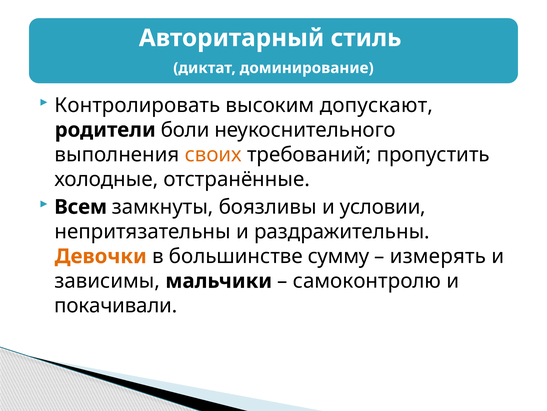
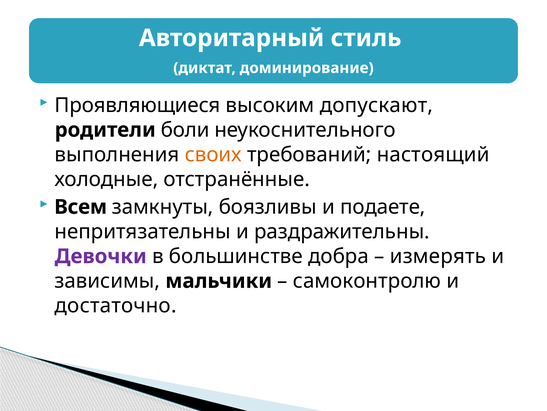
Контролировать: Контролировать -> Проявляющиеся (138, 105)
пропустить: пропустить -> настоящий (433, 154)
условии: условии -> подаете (383, 207)
Девочки colour: orange -> purple (101, 256)
сумму: сумму -> добра (338, 256)
покачивали: покачивали -> достаточно (116, 305)
